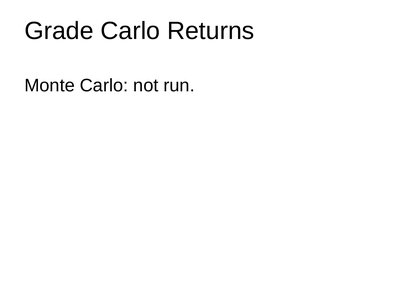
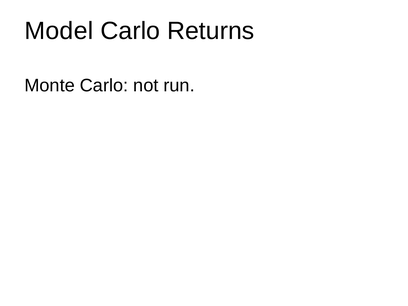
Grade: Grade -> Model (59, 31)
